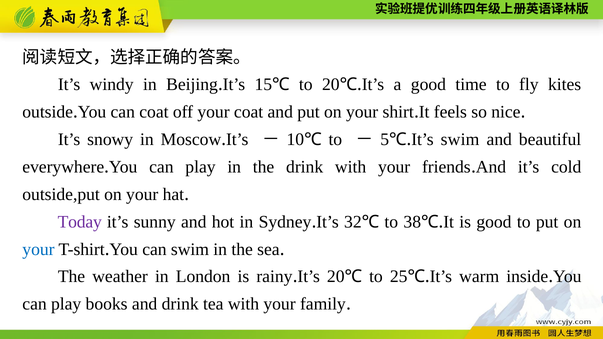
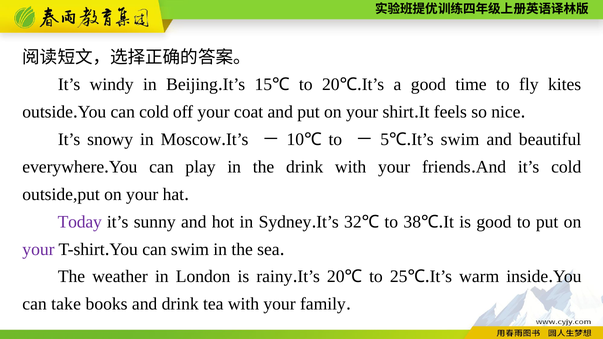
can coat: coat -> cold (154, 112)
your colour: blue -> purple (38, 249)
play: play -> take (66, 304)
